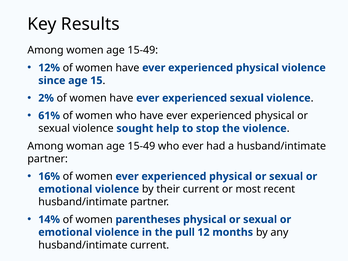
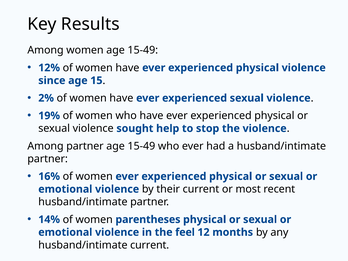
61%: 61% -> 19% (49, 116)
Among woman: woman -> partner (85, 146)
pull: pull -> feel (185, 232)
